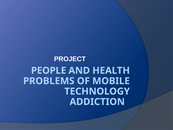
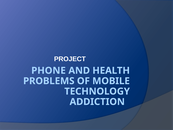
PEOPLE: PEOPLE -> PHONE (49, 70)
